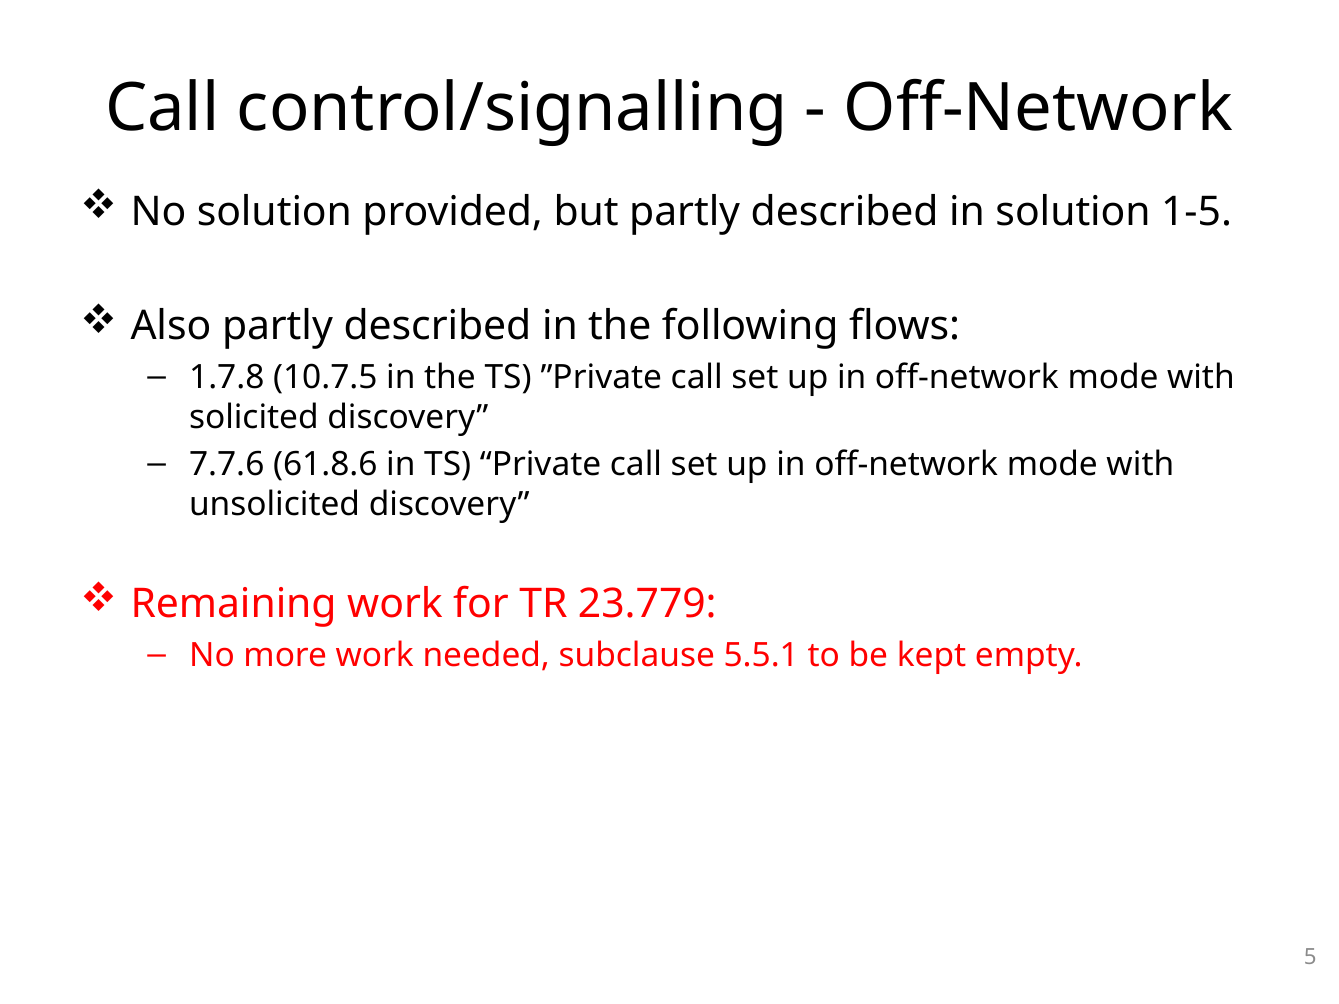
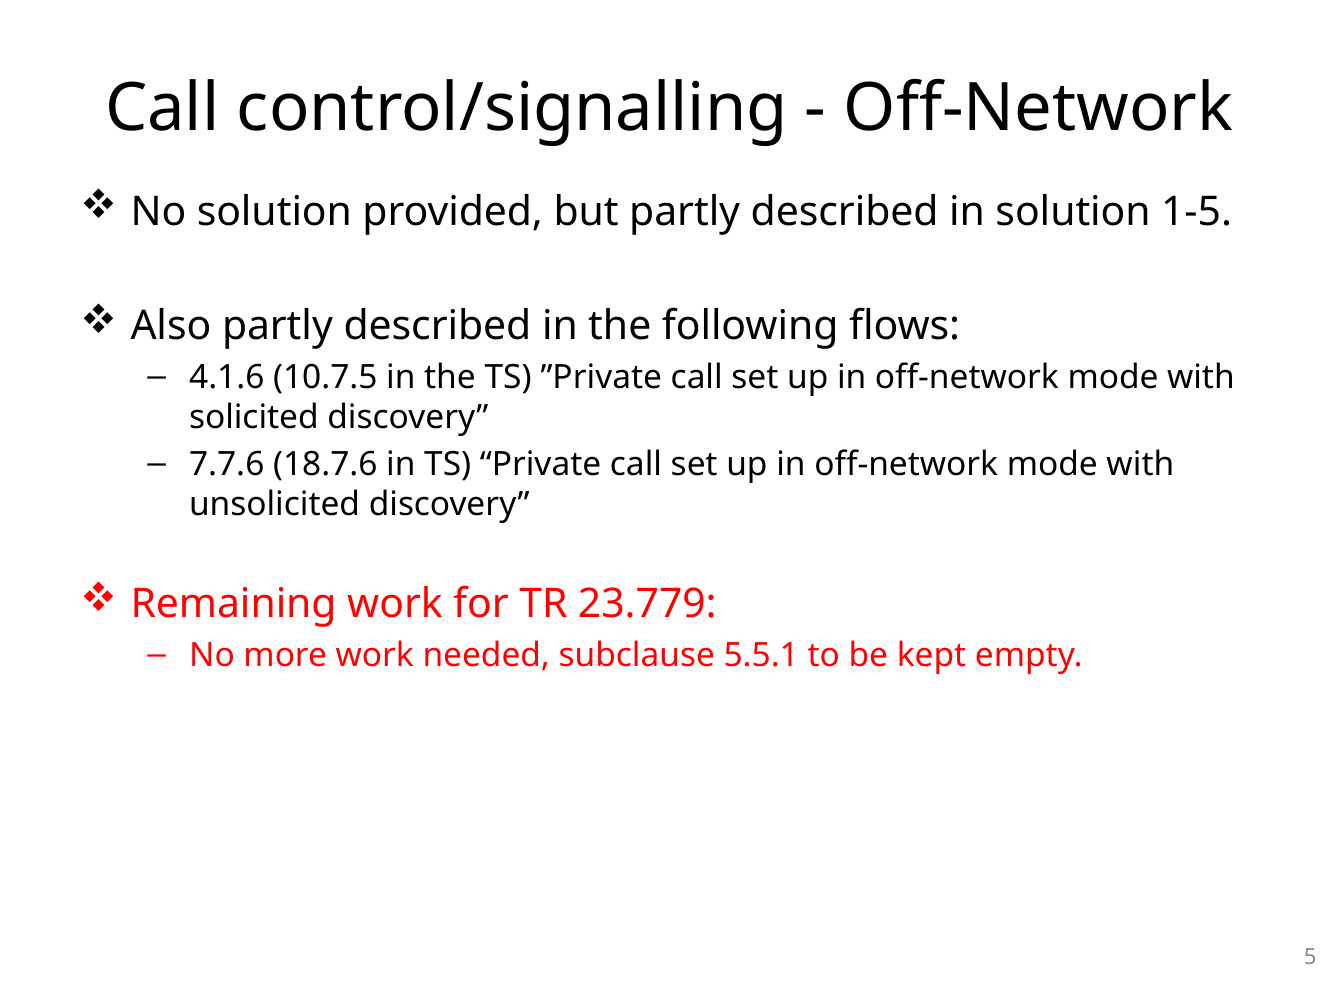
1.7.8: 1.7.8 -> 4.1.6 (227, 377)
61.8.6: 61.8.6 -> 18.7.6 (325, 464)
